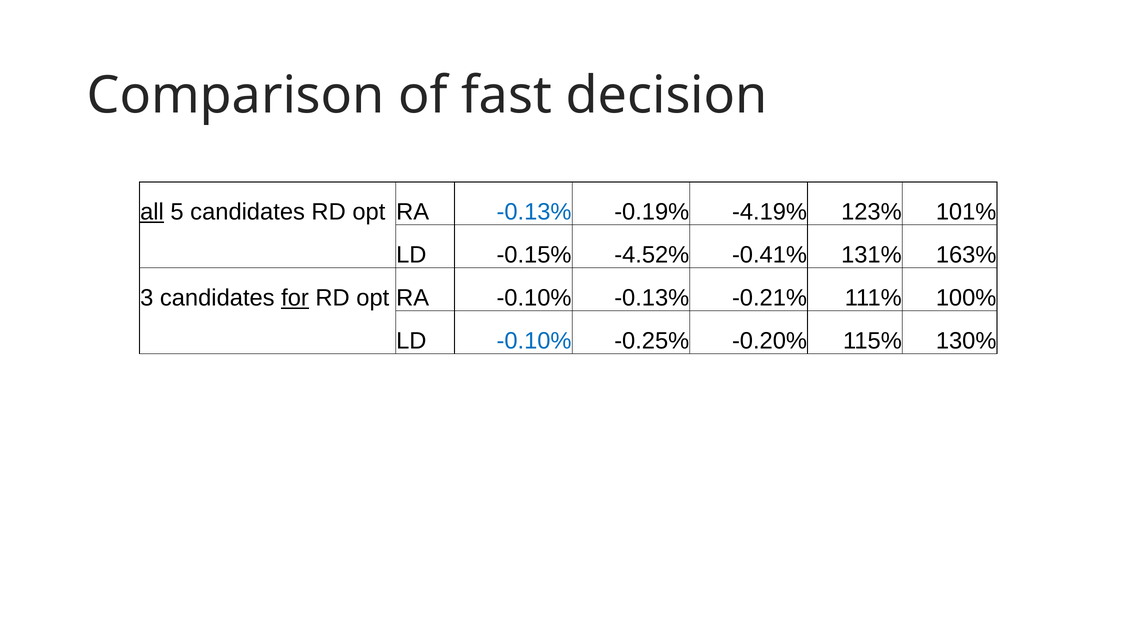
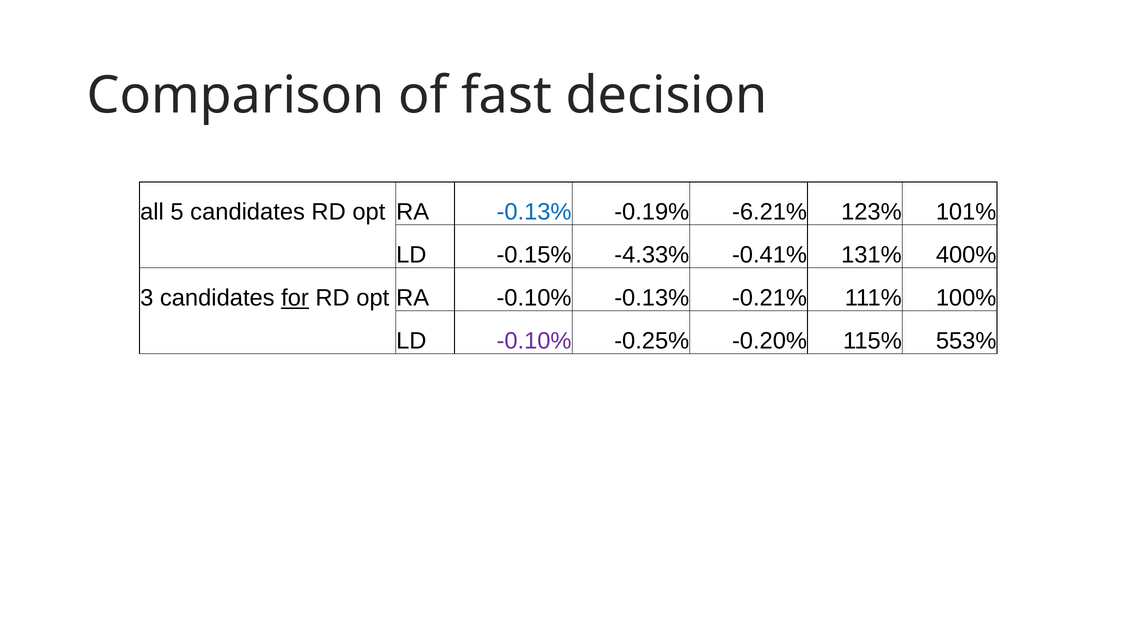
all underline: present -> none (152, 212)
-4.19%: -4.19% -> -6.21% (770, 212)
-4.52%: -4.52% -> -4.33% (652, 255)
163%: 163% -> 400% (966, 255)
-0.10% colour: blue -> purple (534, 341)
130%: 130% -> 553% (966, 341)
